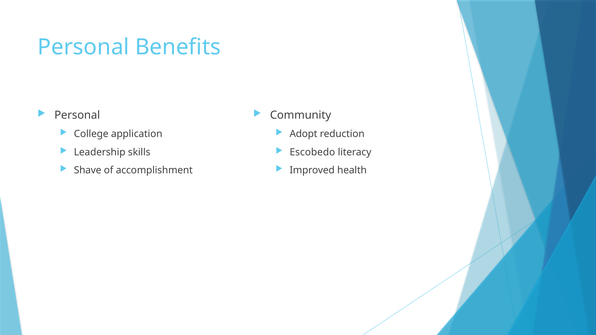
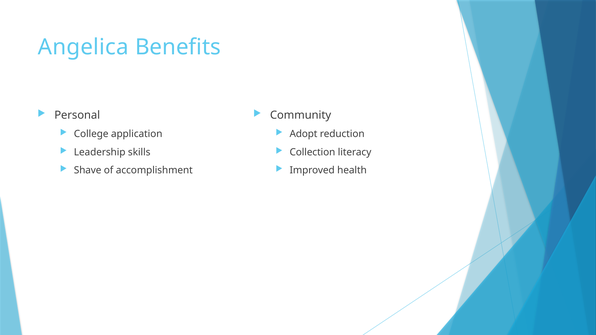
Personal: Personal -> Angelica (83, 47)
Escobedo: Escobedo -> Collection (312, 152)
